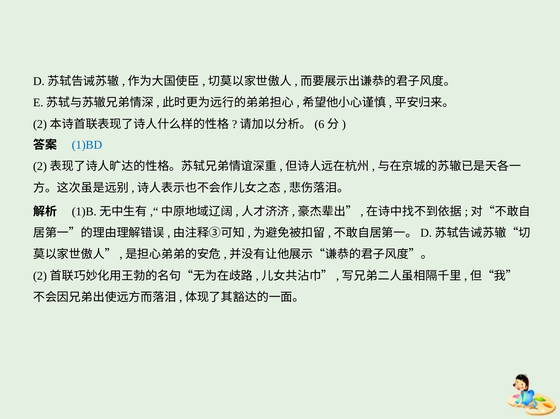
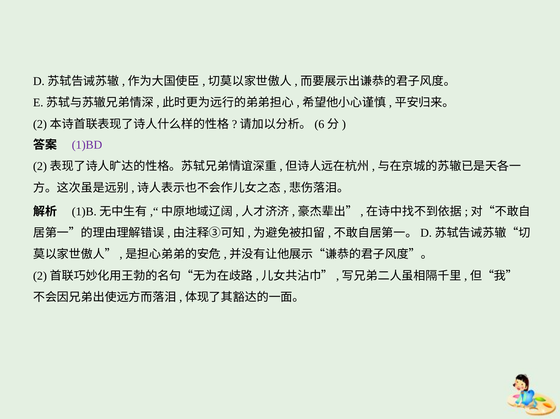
1)BD colour: blue -> purple (87, 145)
